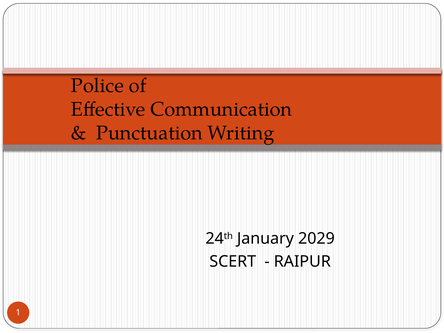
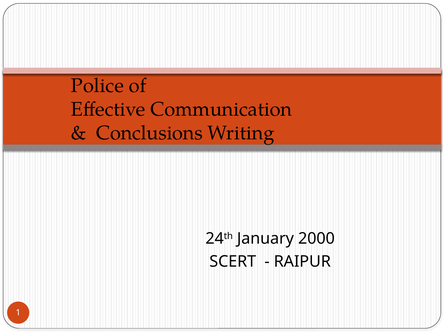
Punctuation: Punctuation -> Conclusions (149, 133)
2029: 2029 -> 2000 (316, 239)
